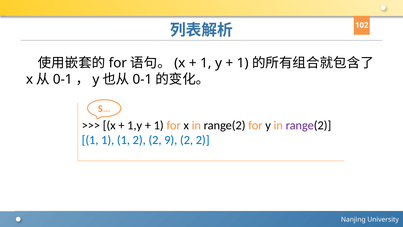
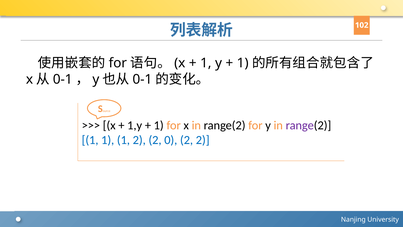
9: 9 -> 0 (171, 140)
